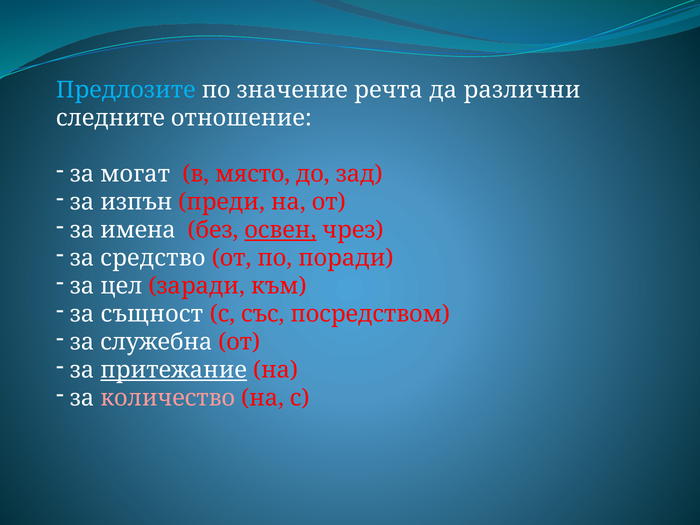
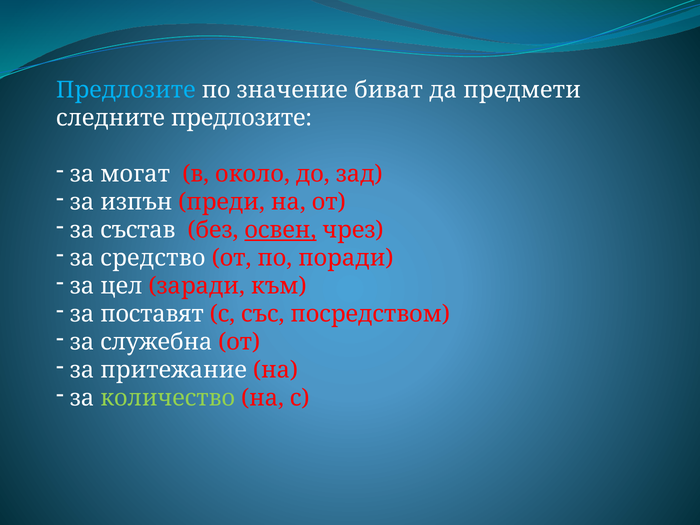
речта: речта -> биват (388, 90)
различни: различни -> предмети (522, 90)
следните отношение: отношение -> предлозите (242, 118)
място: място -> около (252, 174)
имена: имена -> състав (138, 230)
същност: същност -> поставят (152, 314)
притежание underline: present -> none (174, 370)
количество colour: pink -> light green (168, 398)
